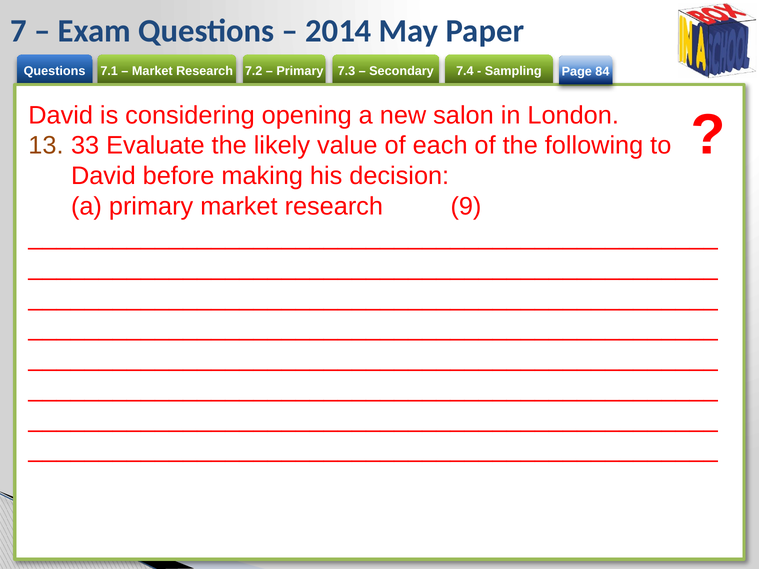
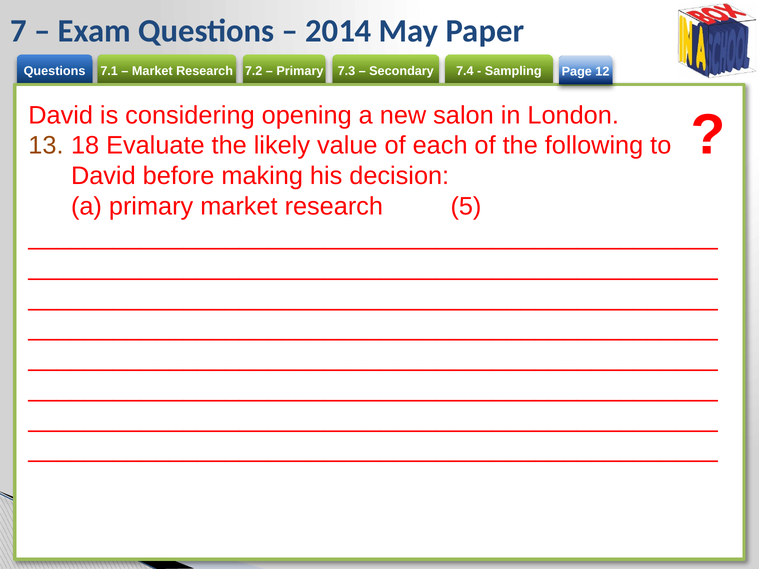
84: 84 -> 12 (602, 72)
33: 33 -> 18 (85, 146)
9: 9 -> 5 (466, 206)
